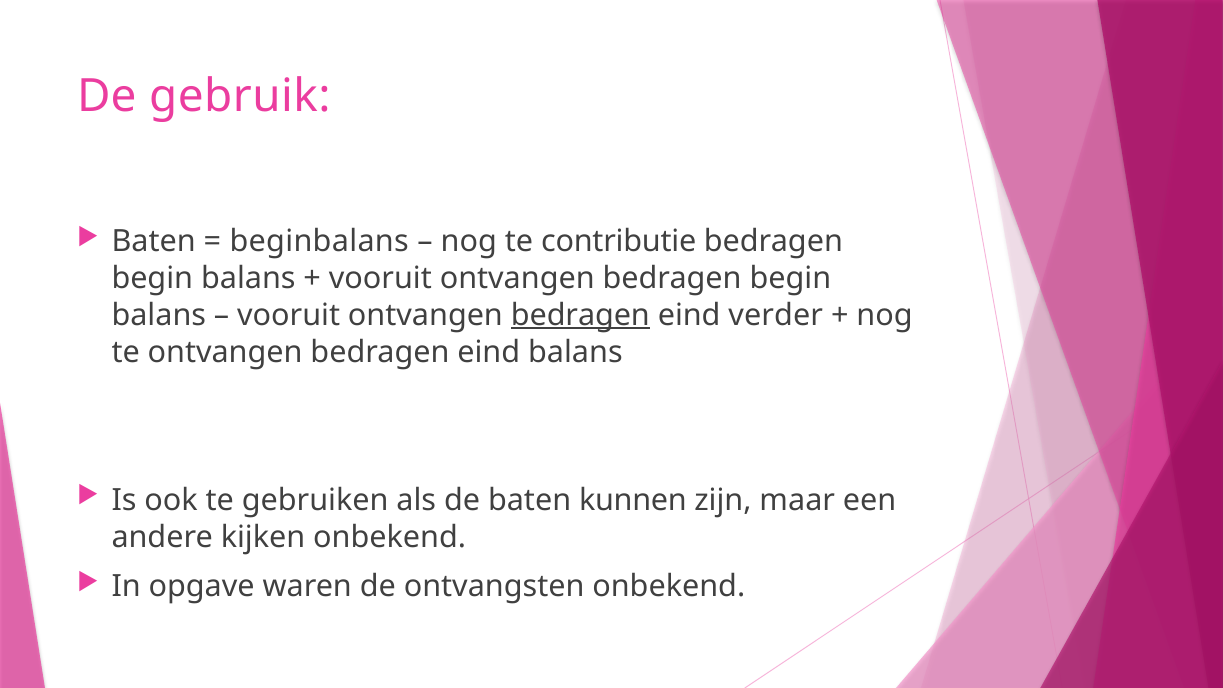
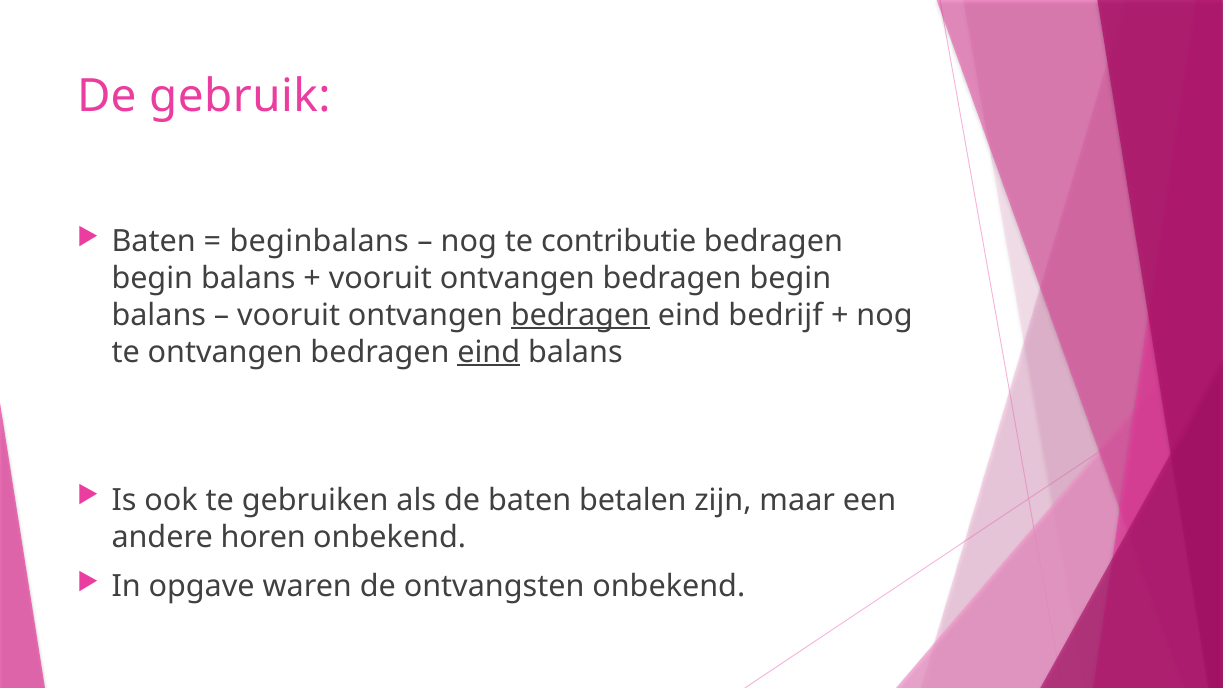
verder: verder -> bedrijf (776, 315)
eind underline: none -> present (489, 352)
kunnen: kunnen -> betalen (633, 500)
kijken: kijken -> horen (263, 537)
